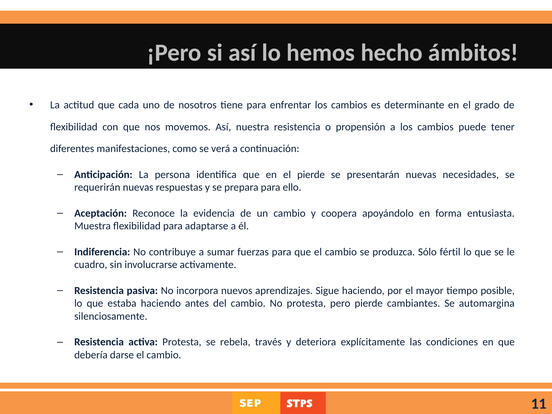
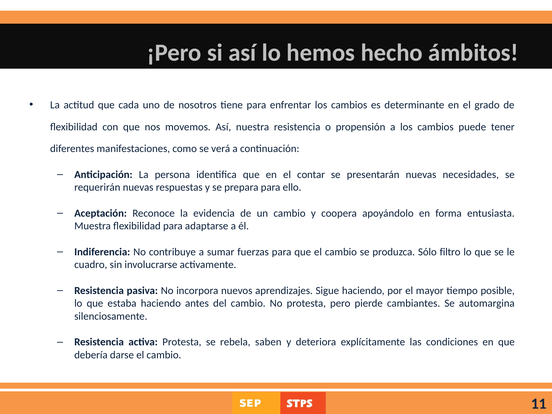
el pierde: pierde -> contar (311, 174)
fértil: fértil -> filtro (450, 252)
través: través -> saben (268, 342)
